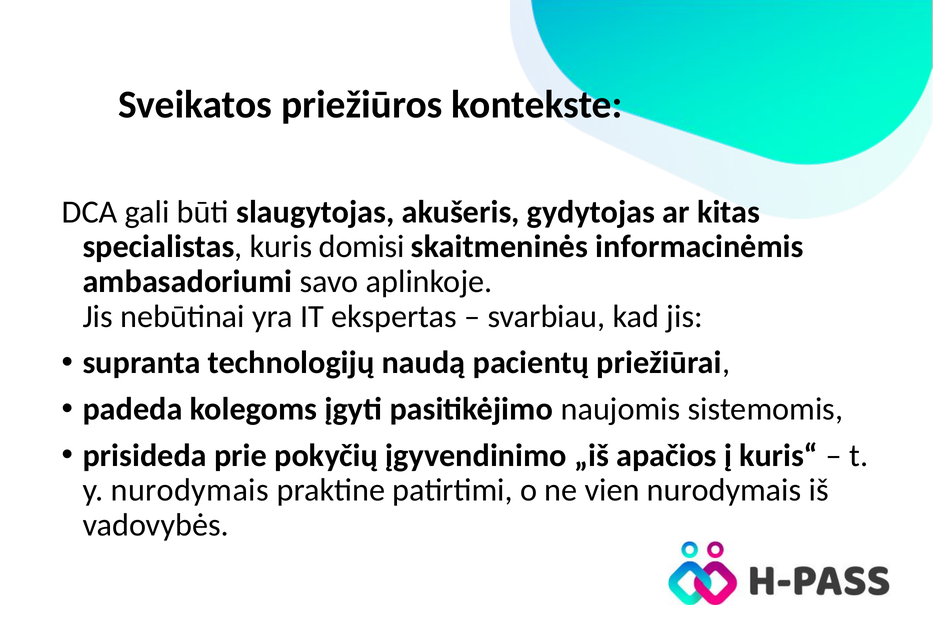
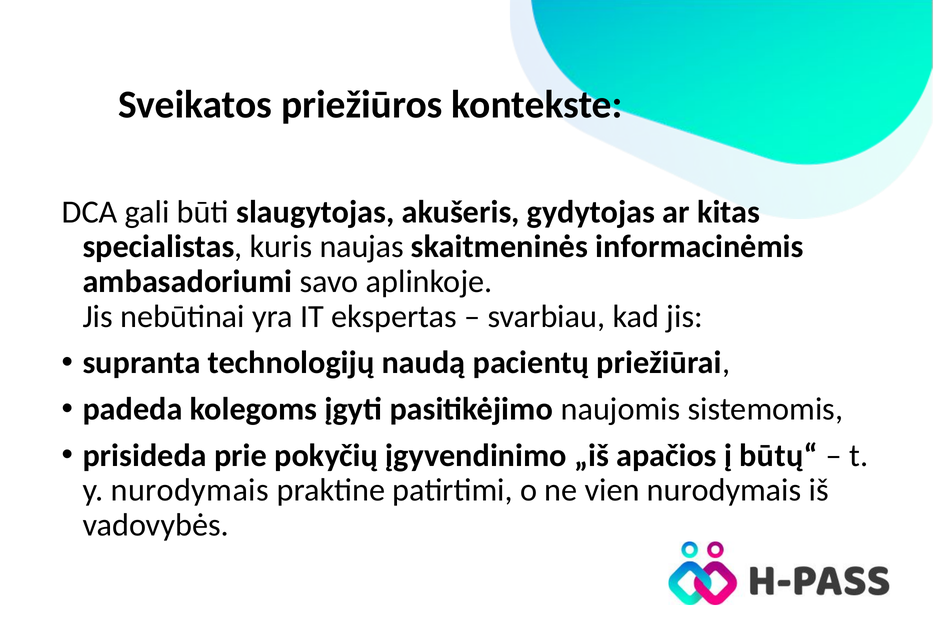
domisi: domisi -> naujas (362, 247)
kuris“: kuris“ -> būtų“ (779, 456)
